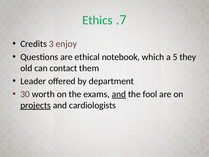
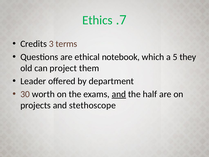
enjoy: enjoy -> terms (66, 44)
contact: contact -> project (63, 68)
fool: fool -> half (150, 94)
projects underline: present -> none (36, 105)
cardiologists: cardiologists -> stethoscope (92, 105)
